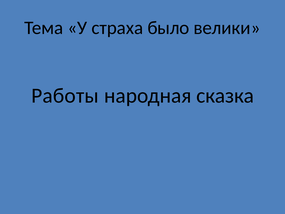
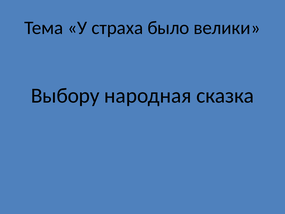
Работы: Работы -> Выбору (65, 96)
